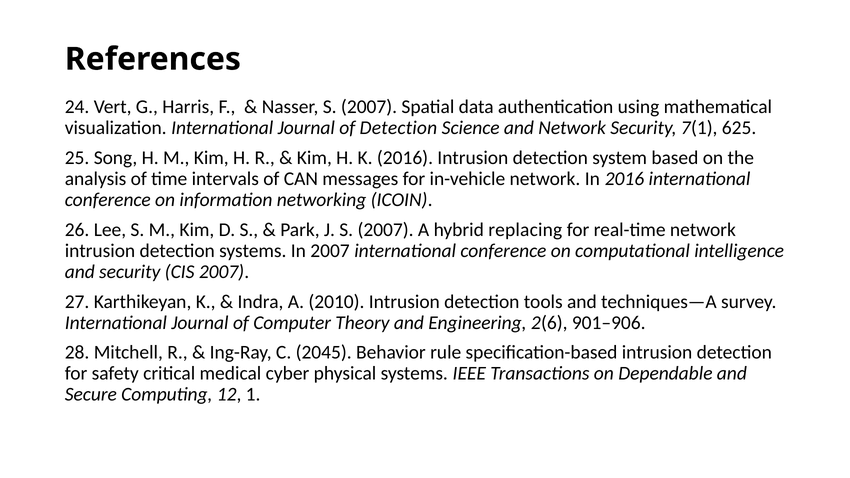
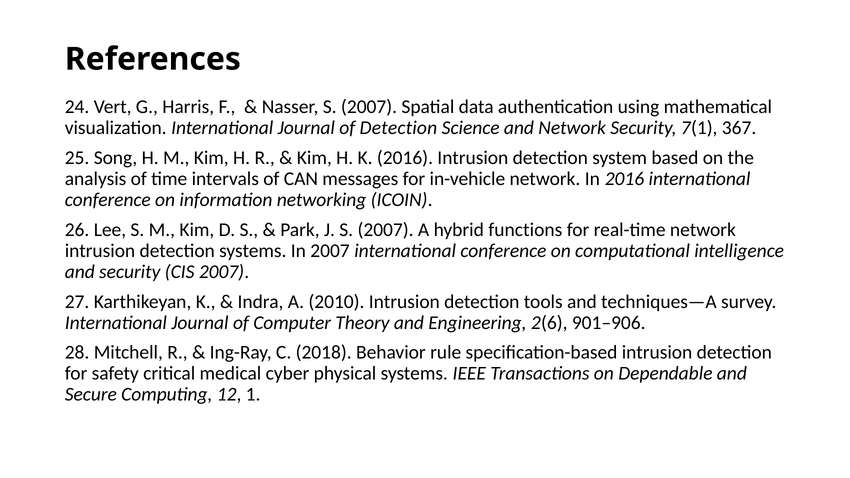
625: 625 -> 367 (739, 128)
replacing: replacing -> functions (525, 230)
2045: 2045 -> 2018 (324, 353)
